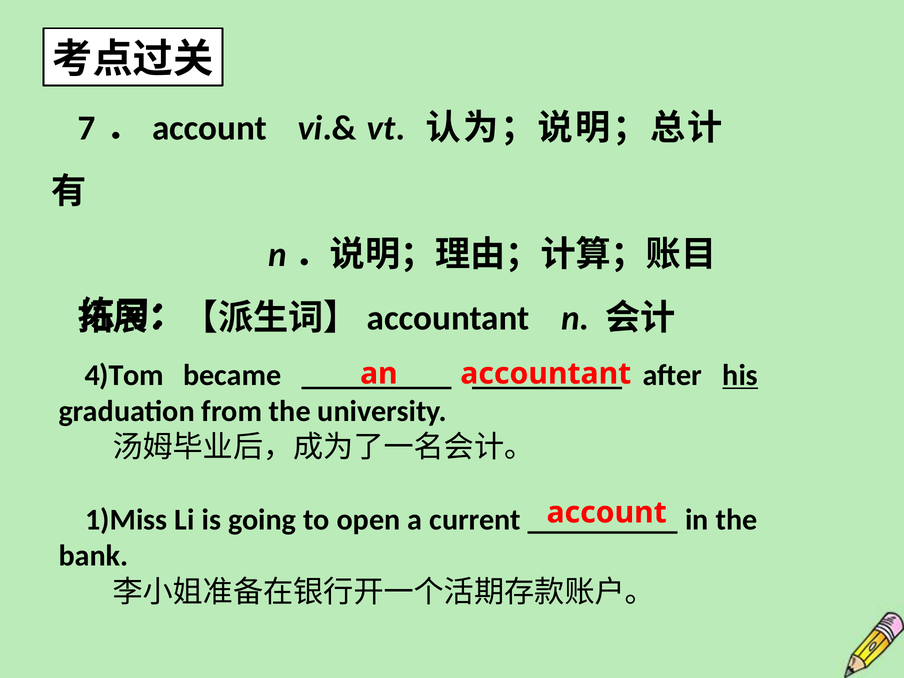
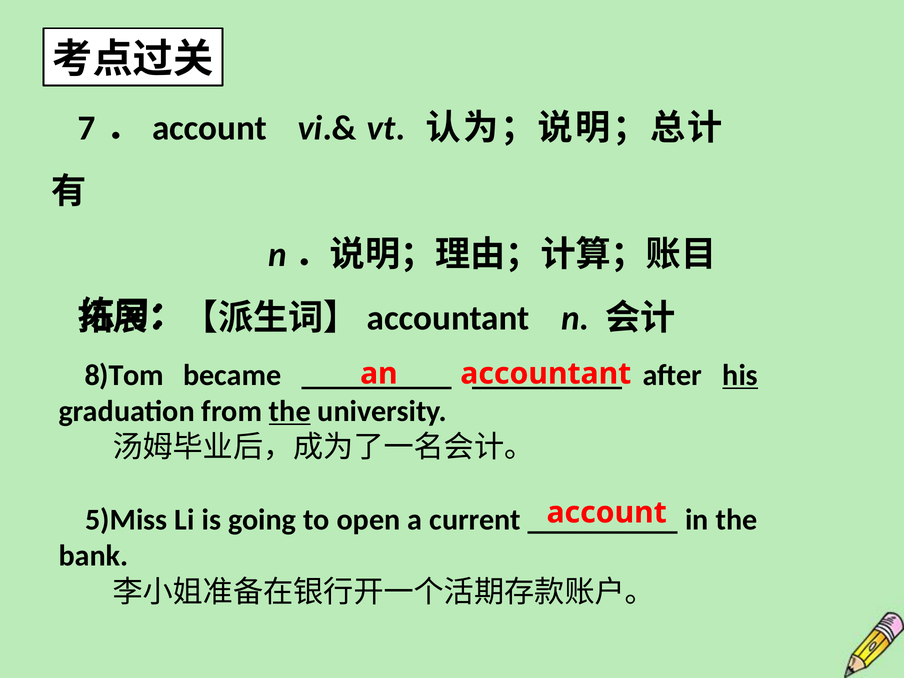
4)Tom: 4)Tom -> 8)Tom (124, 375)
the underline: none -> present (290, 411)
1)Miss: 1)Miss -> 5)Miss (126, 520)
